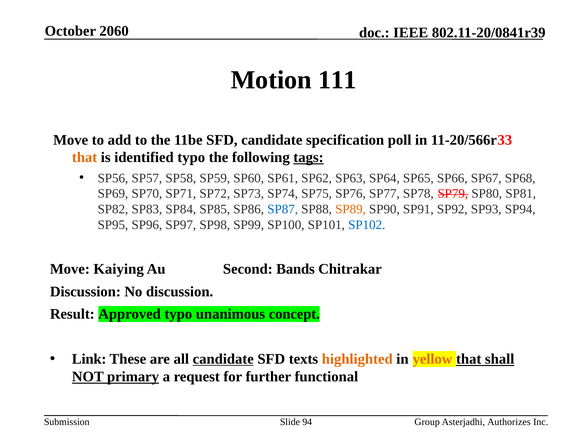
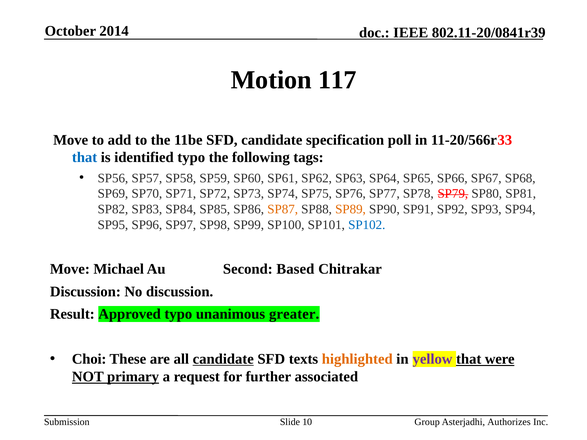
2060: 2060 -> 2014 (114, 31)
111: 111 -> 117 (337, 80)
that colour: orange -> blue (85, 158)
tags underline: present -> none (308, 158)
SP87 colour: blue -> orange (283, 209)
Kaiying: Kaiying -> Michael (119, 269)
Bands: Bands -> Based (295, 269)
concept: concept -> greater (294, 314)
Link: Link -> Choi (89, 359)
yellow colour: orange -> purple (433, 359)
shall: shall -> were (500, 359)
functional: functional -> associated (326, 377)
94: 94 -> 10 (307, 422)
